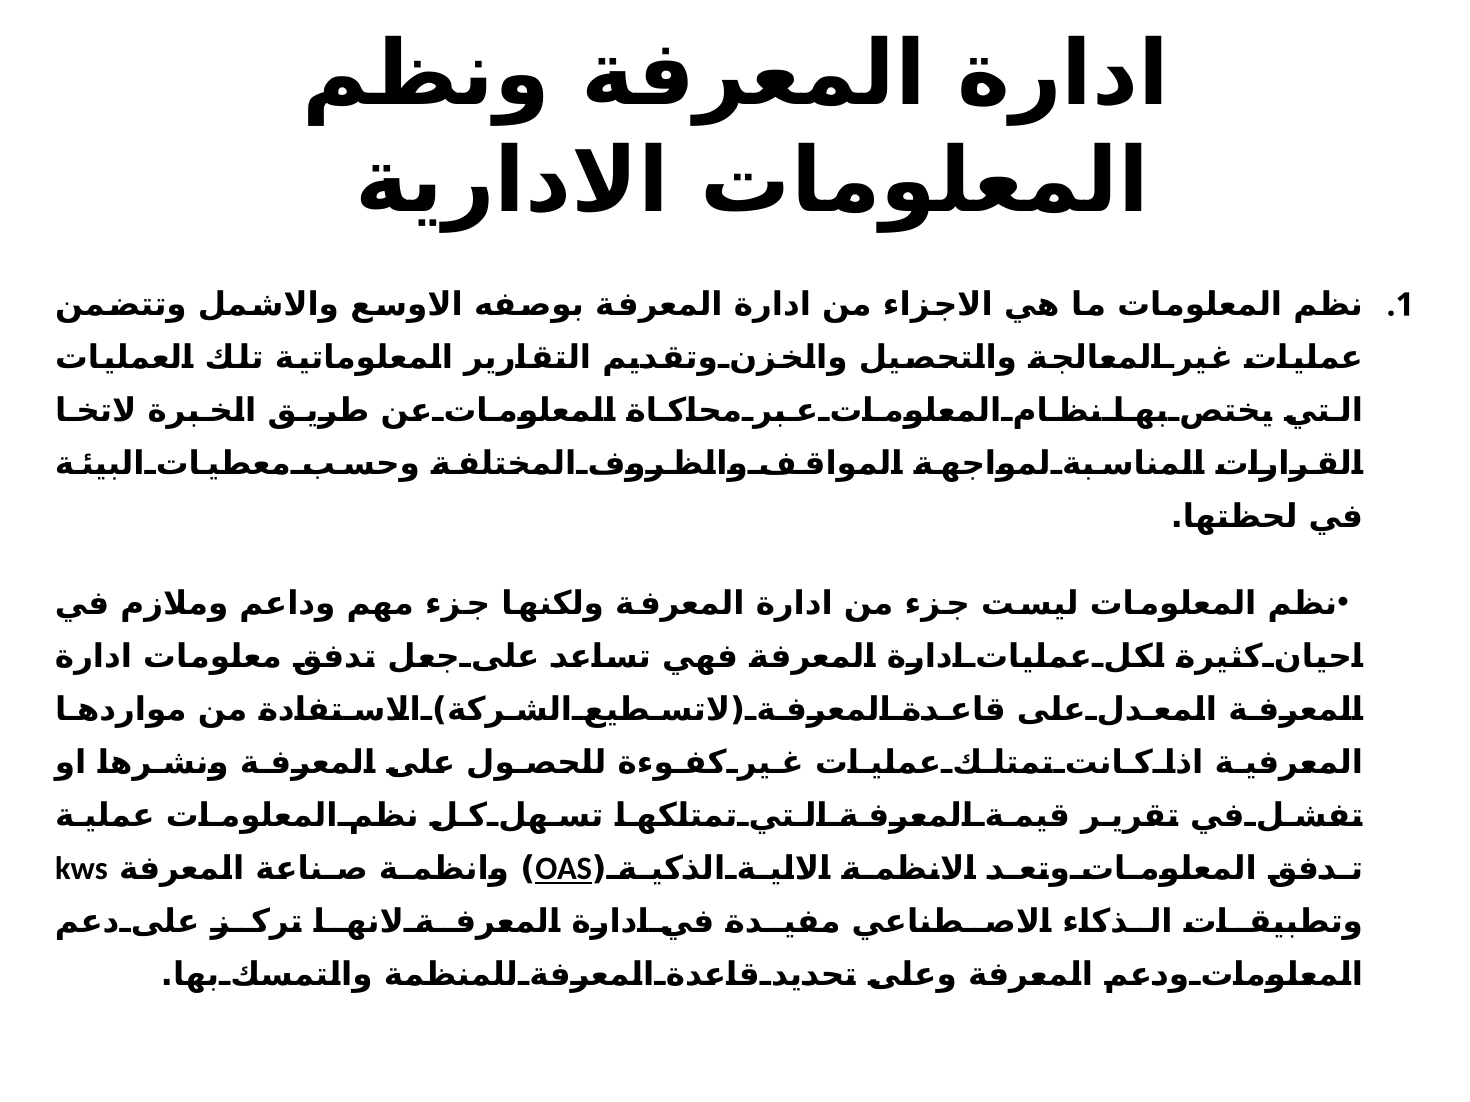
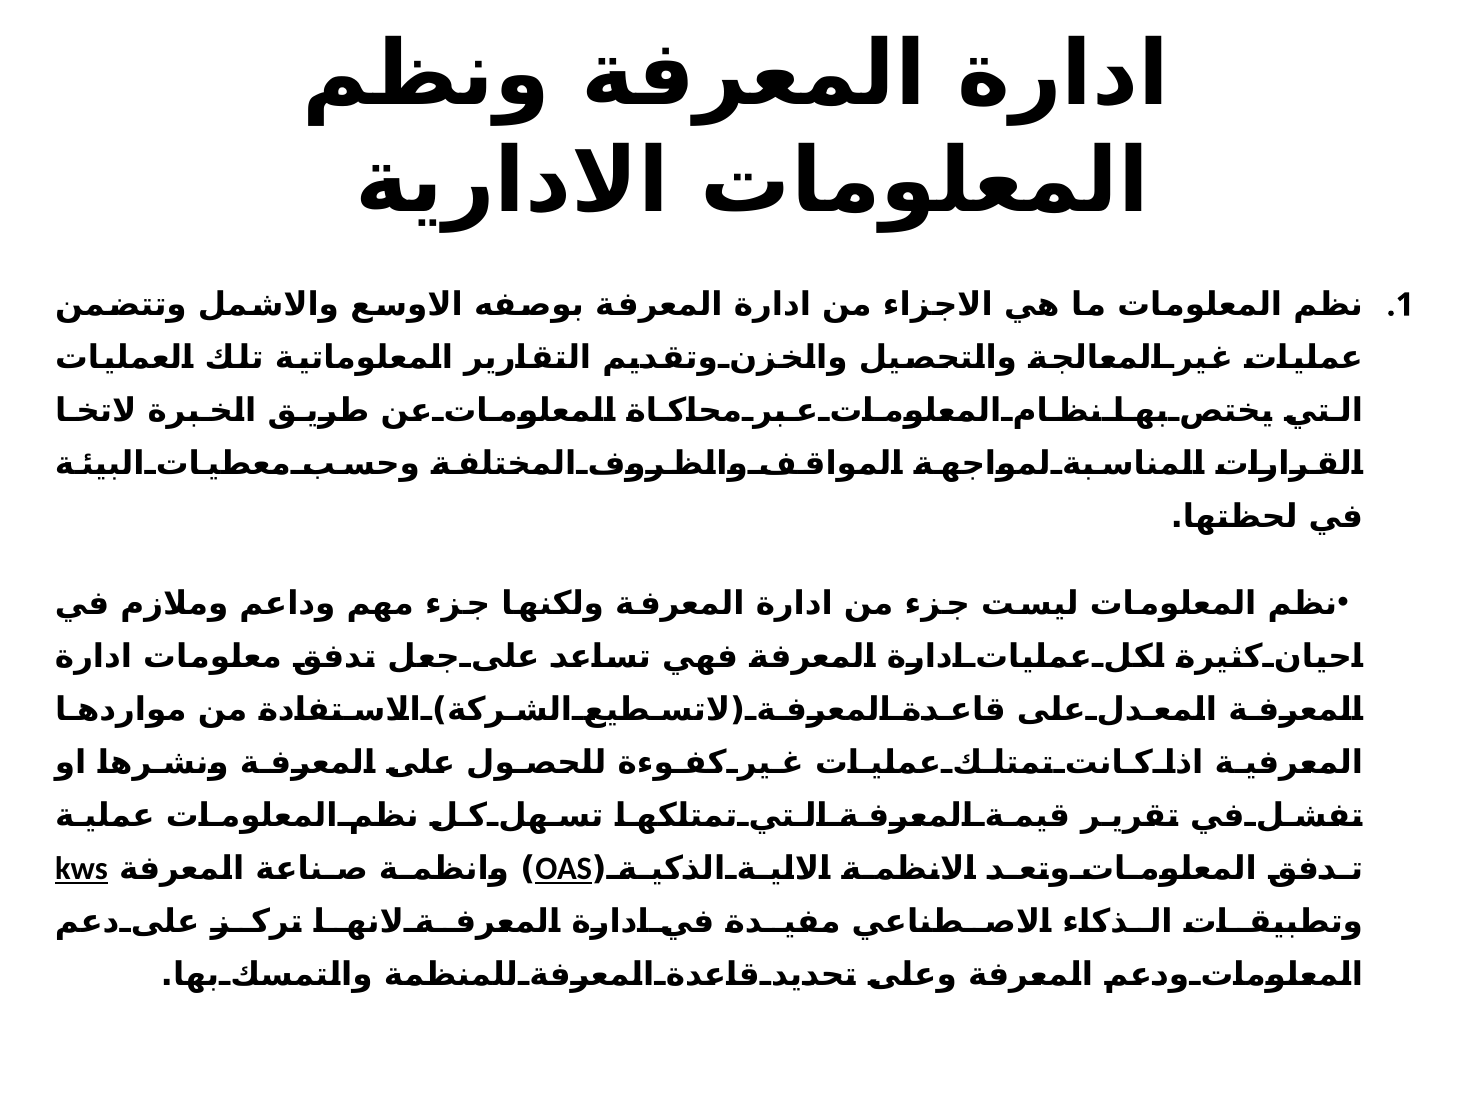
kws underline: none -> present (82, 869)
